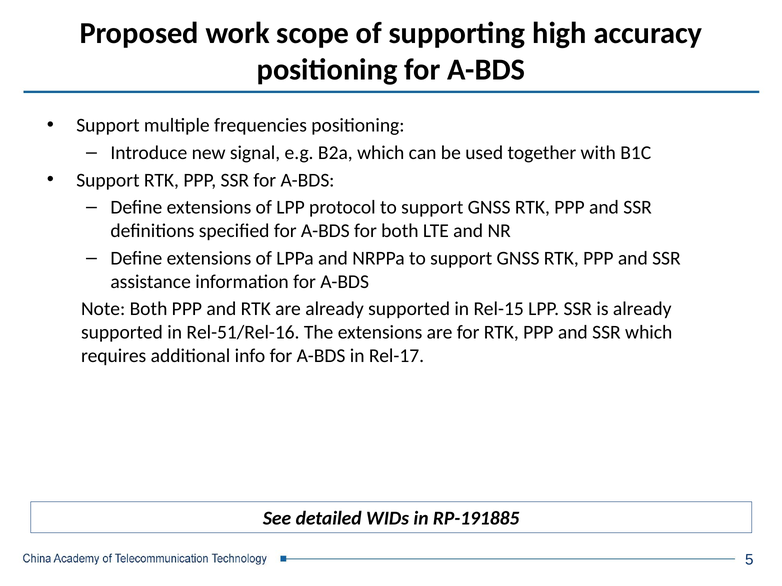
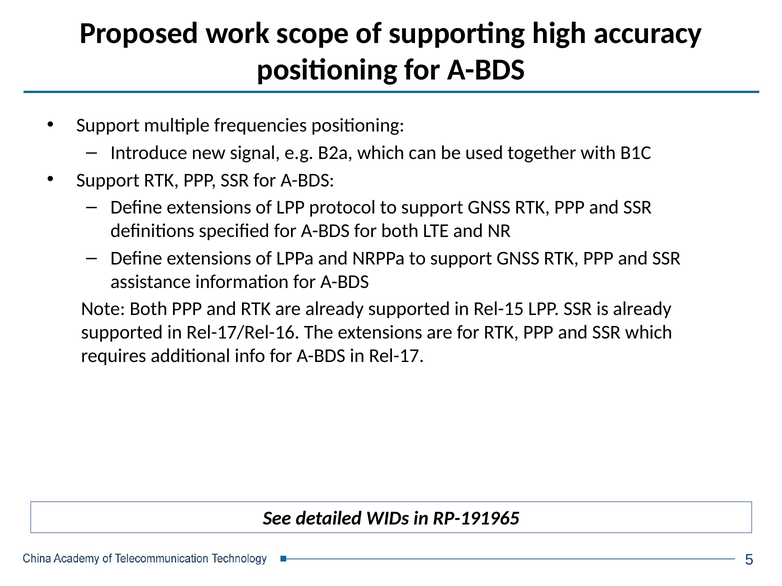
Rel-51/Rel-16: Rel-51/Rel-16 -> Rel-17/Rel-16 (243, 333)
RP-191885: RP-191885 -> RP-191965 (476, 519)
